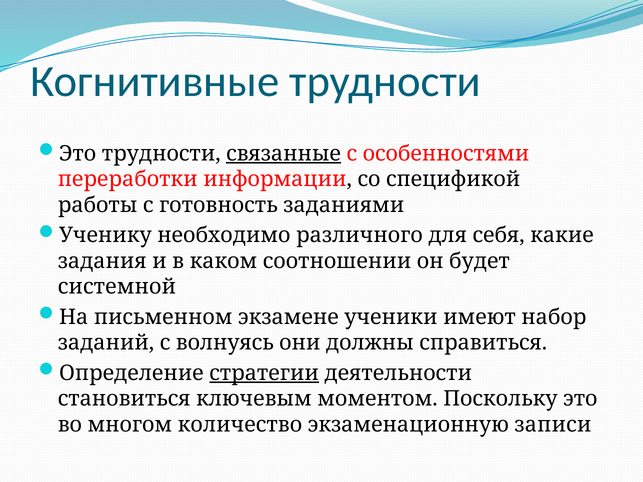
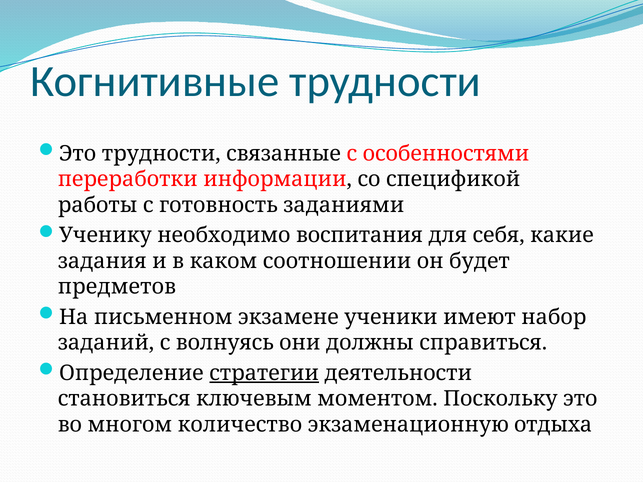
связанные underline: present -> none (284, 154)
различного: различного -> воспитания (360, 235)
системной: системной -> предметов (117, 287)
записи: записи -> отдыха (553, 425)
